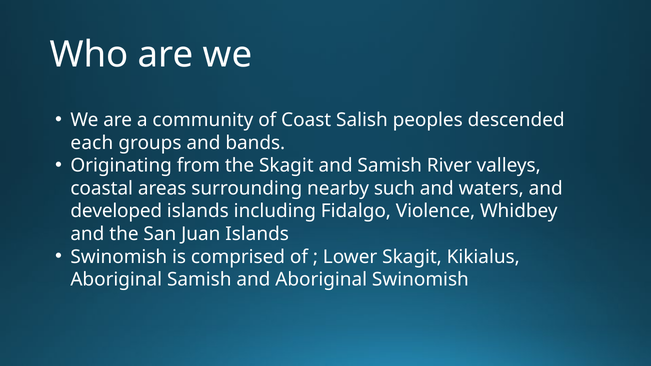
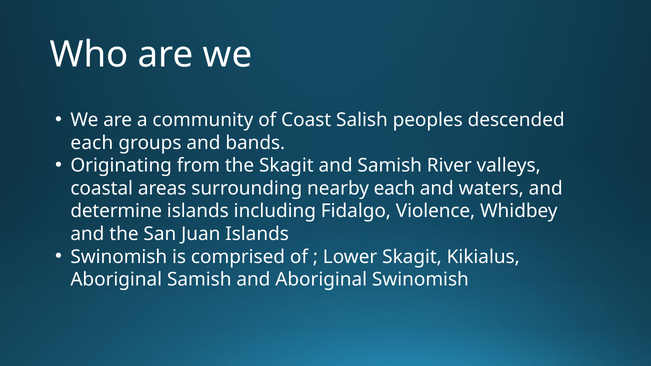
nearby such: such -> each (395, 188)
developed: developed -> determine (116, 211)
